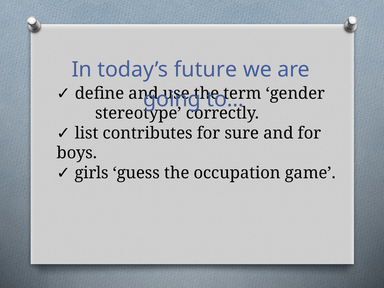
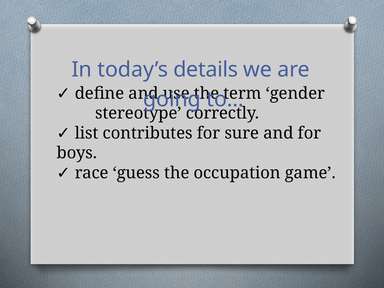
future: future -> details (206, 69)
girls: girls -> race (92, 173)
